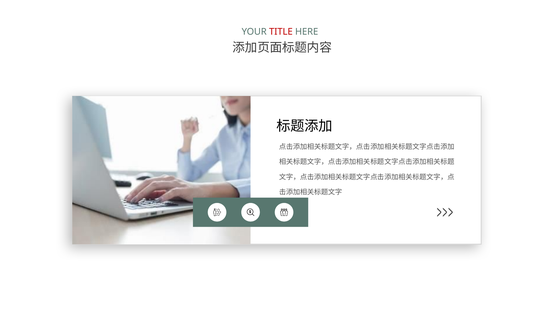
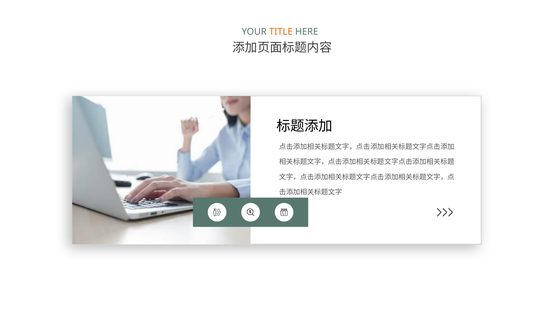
TITLE colour: red -> orange (281, 32)
